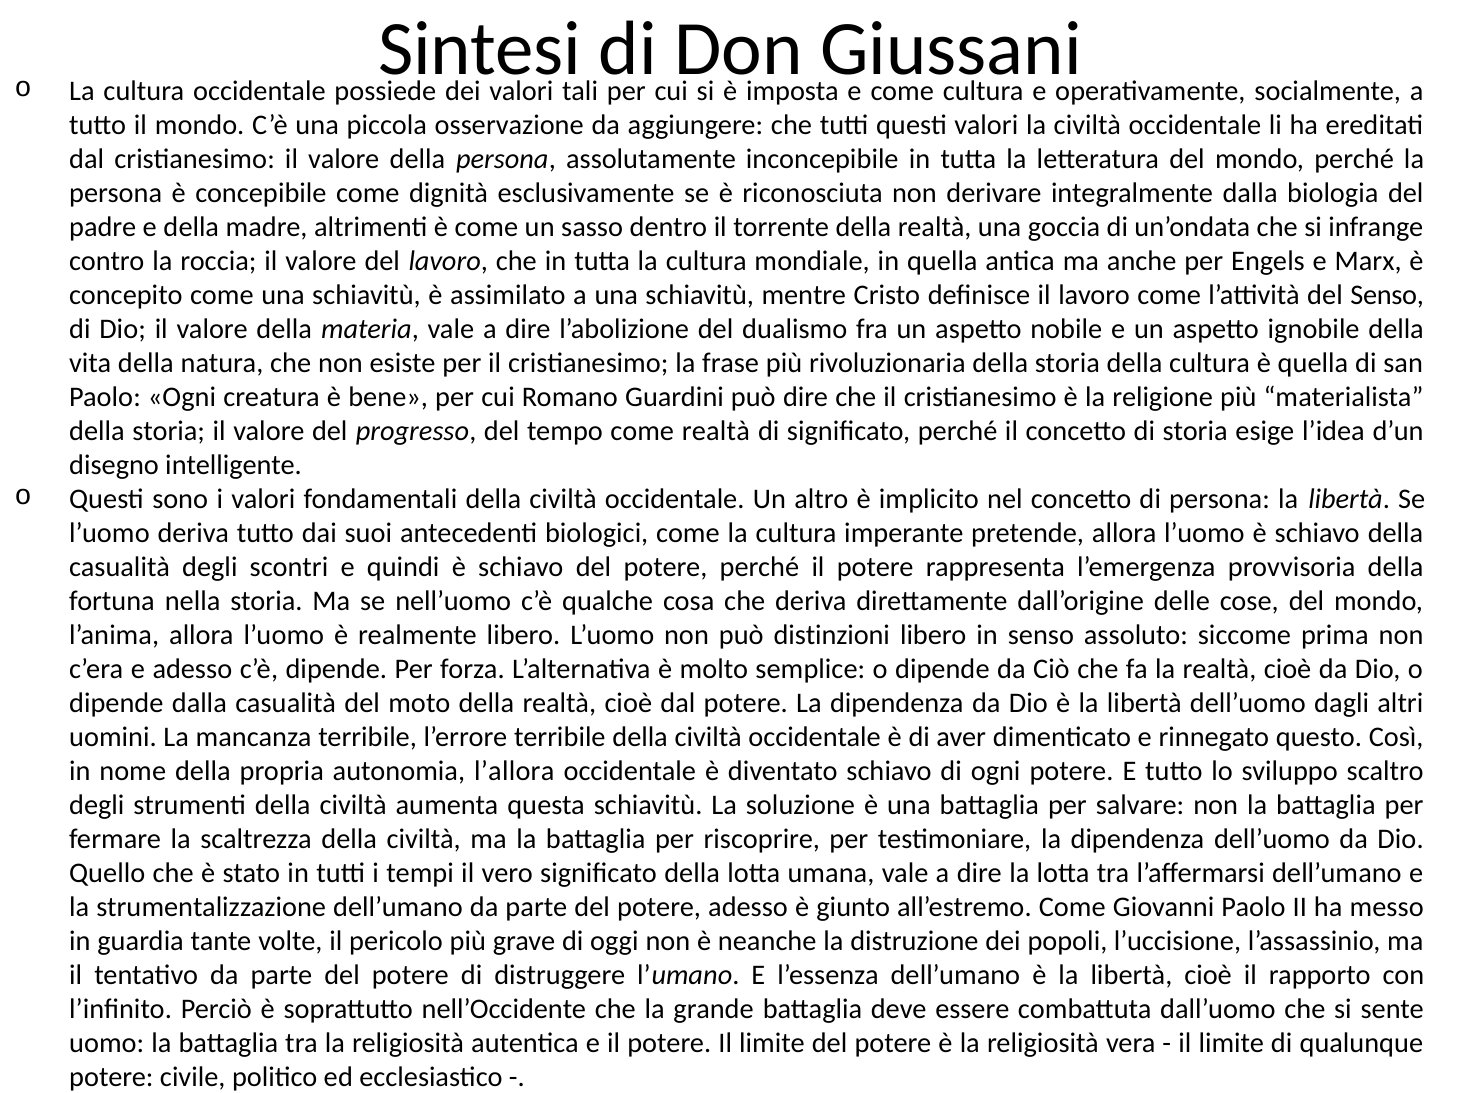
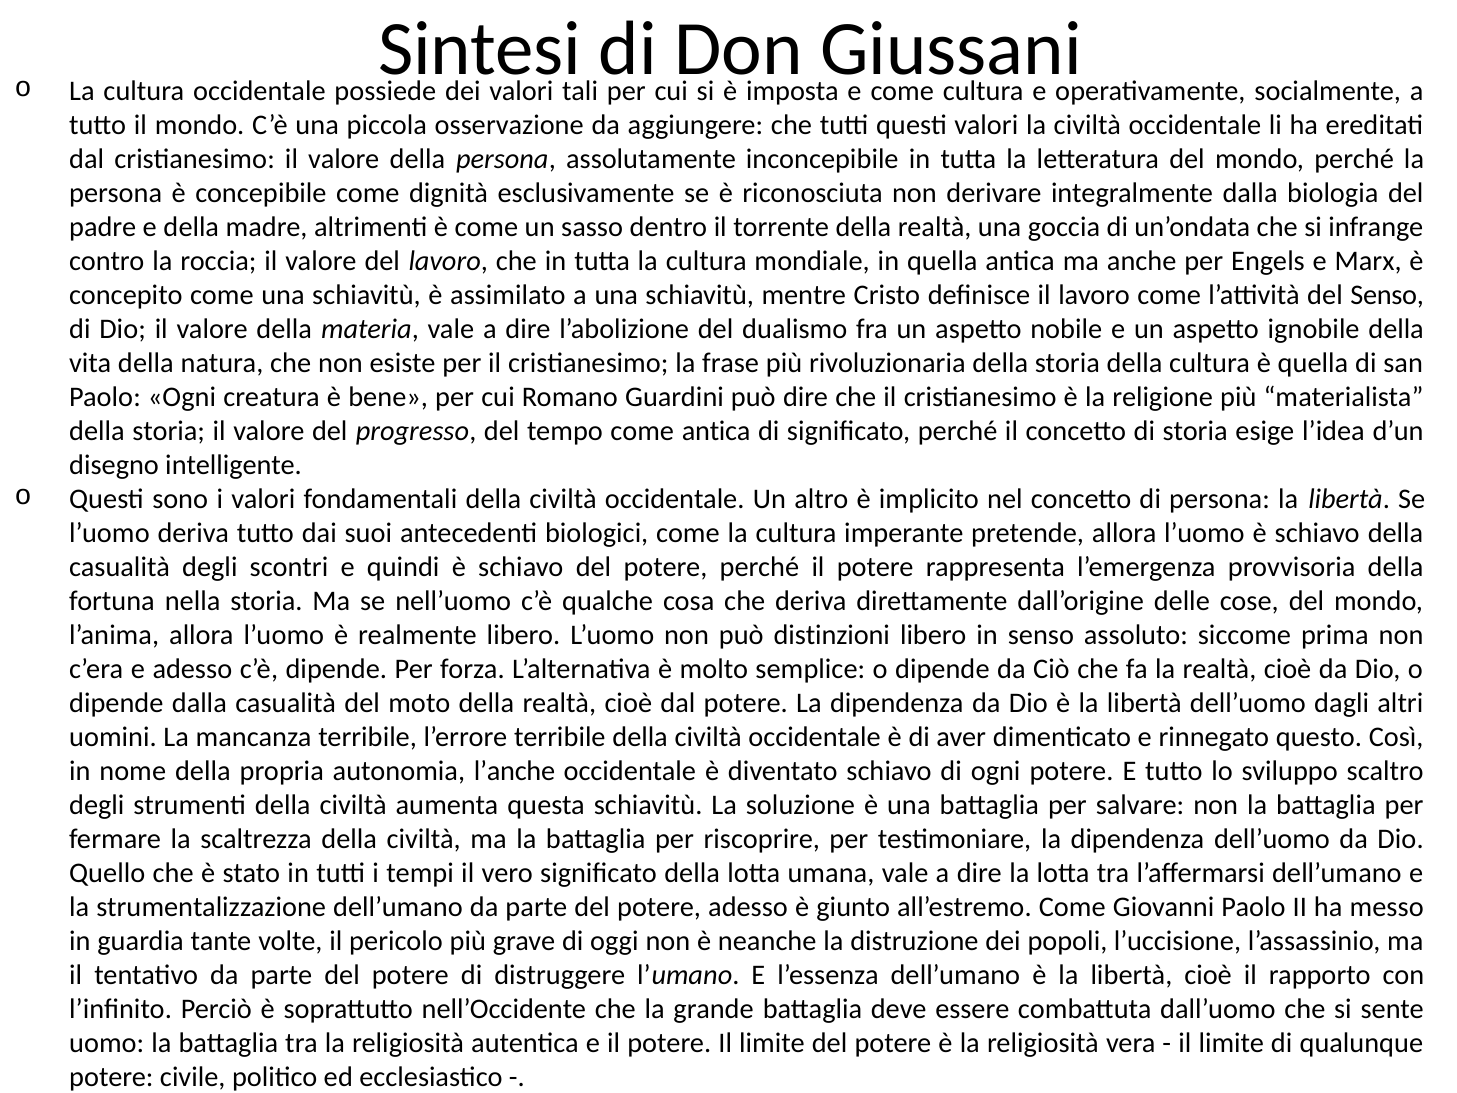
come realtà: realtà -> antica (716, 431)
l’allora: l’allora -> l’anche (515, 771)
